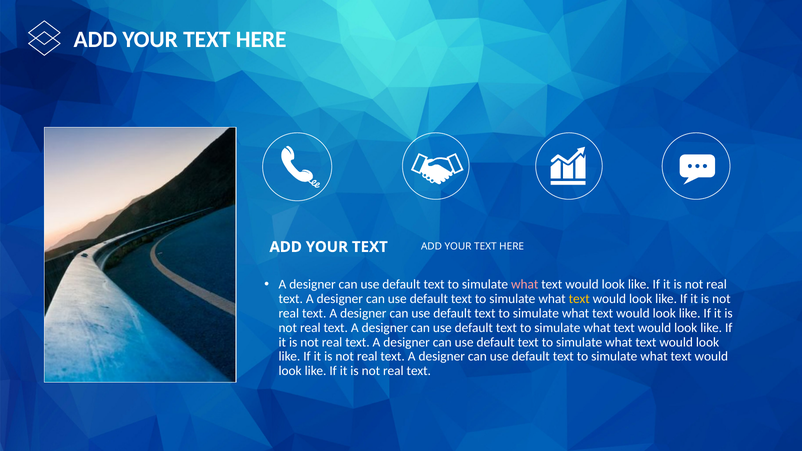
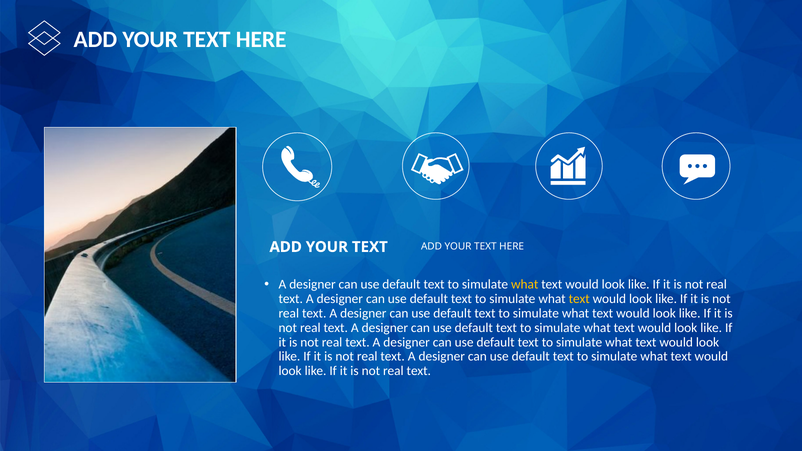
what colour: pink -> yellow (525, 285)
